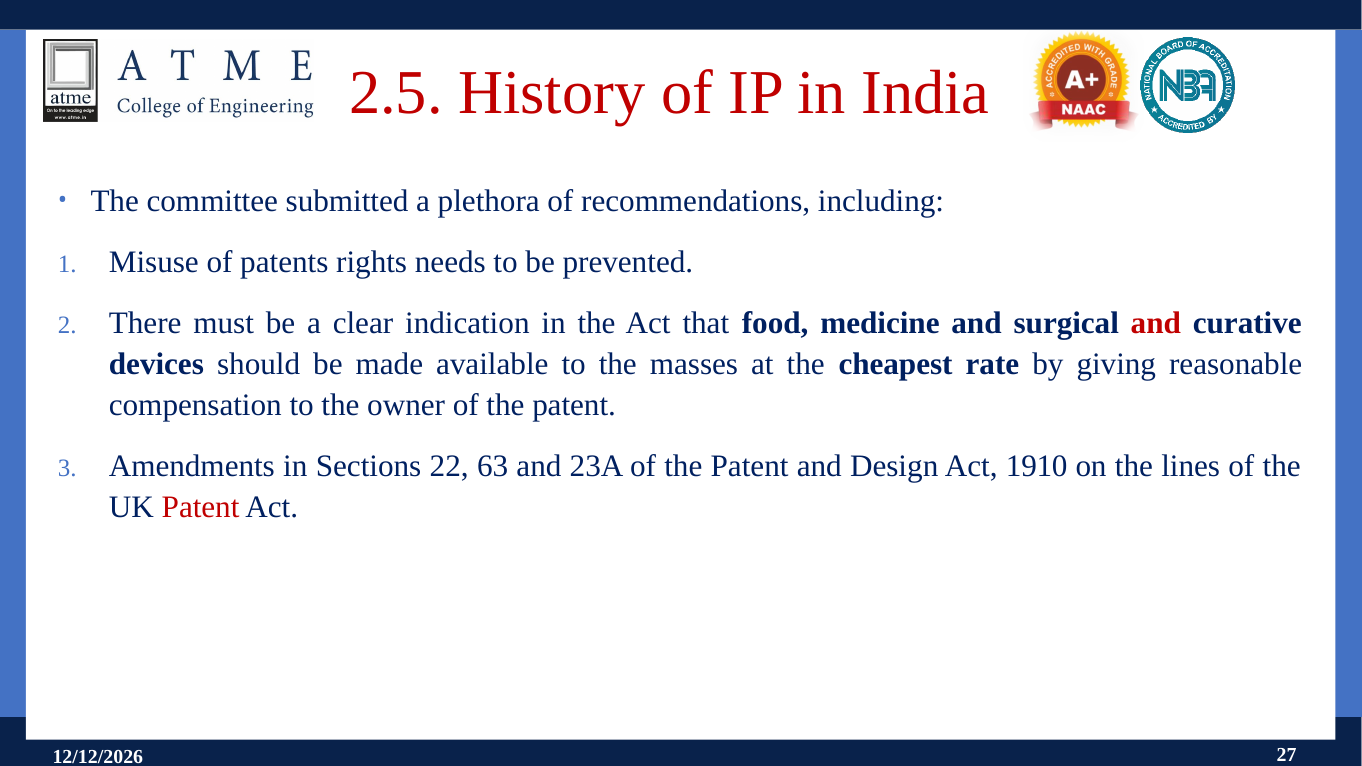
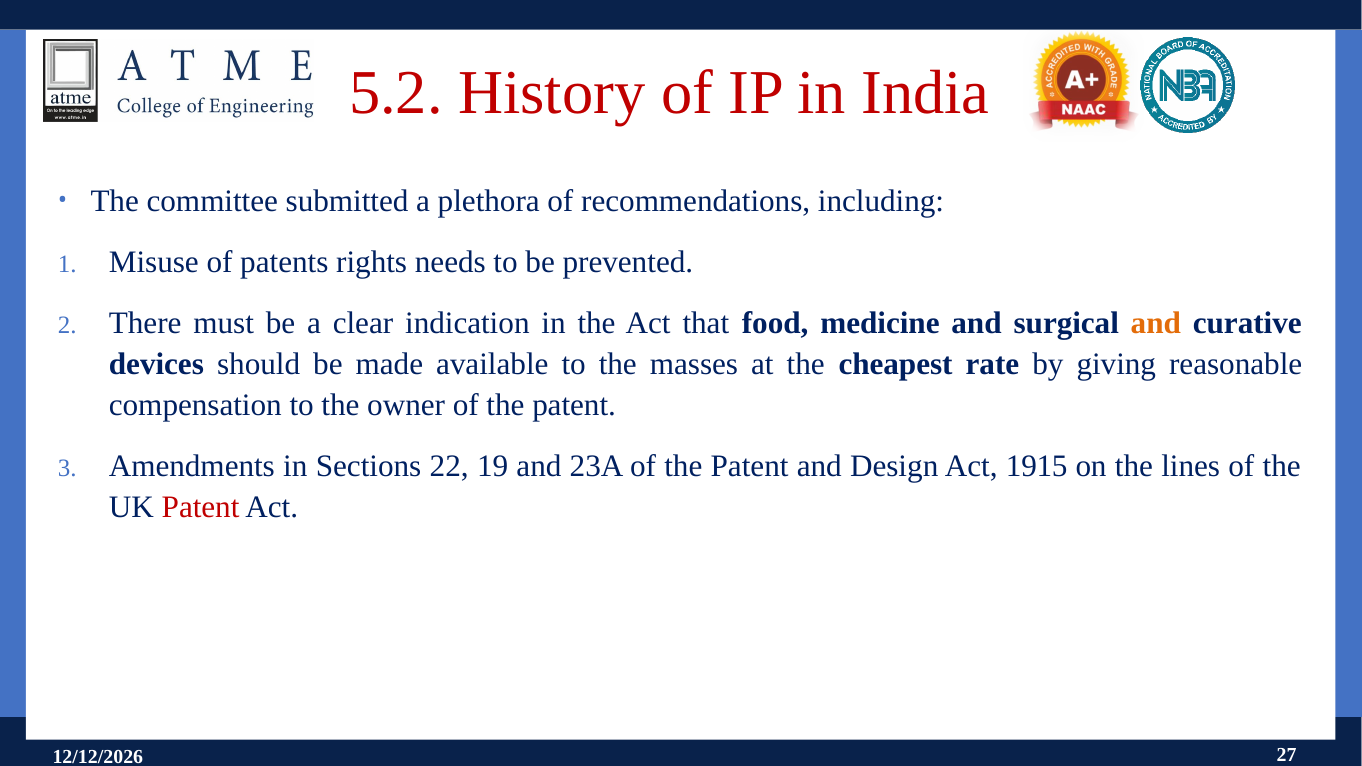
2.5: 2.5 -> 5.2 (396, 93)
and colour: red -> orange (1156, 323)
63: 63 -> 19 (493, 467)
1910: 1910 -> 1915 (1037, 467)
